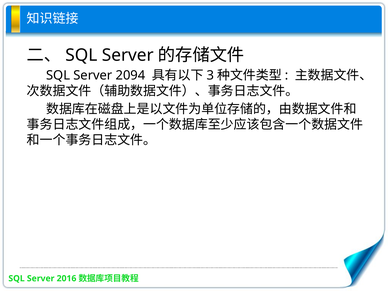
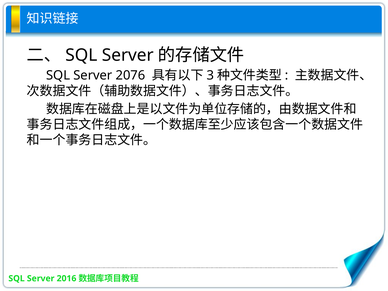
2094: 2094 -> 2076 (130, 75)
